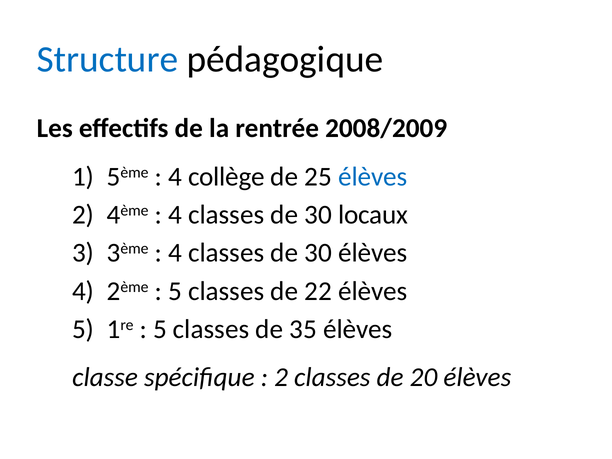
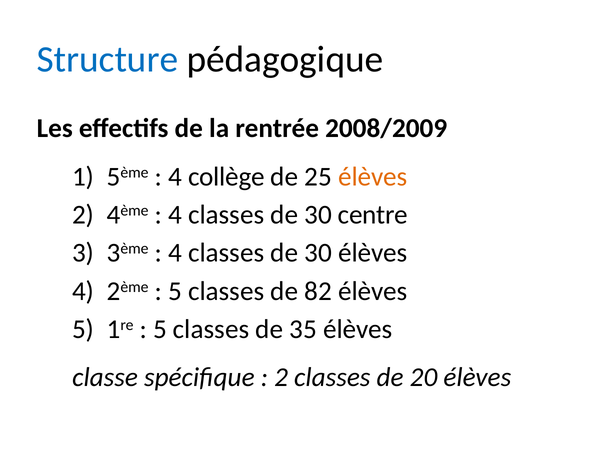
élèves colour: blue -> orange (373, 177)
locaux: locaux -> centre (373, 215)
22: 22 -> 82 (318, 291)
